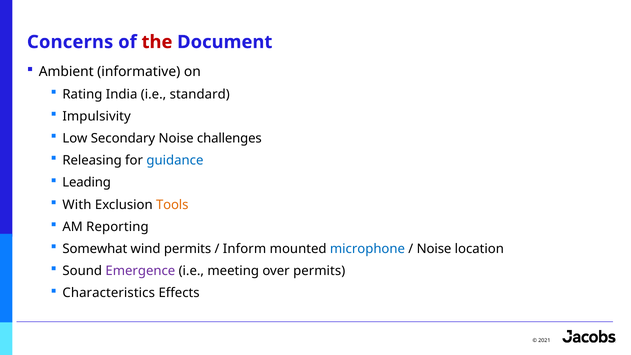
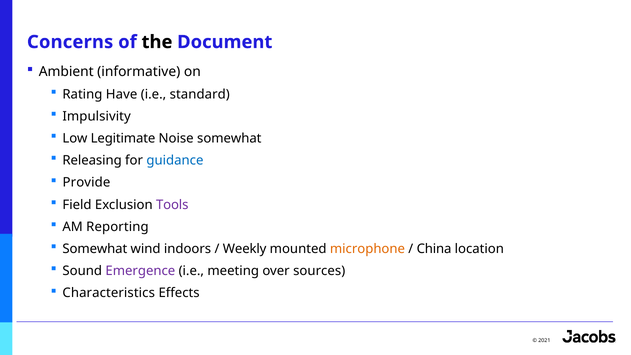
the colour: red -> black (157, 42)
India: India -> Have (122, 94)
Secondary: Secondary -> Legitimate (123, 138)
Noise challenges: challenges -> somewhat (229, 138)
Leading: Leading -> Provide (86, 183)
With: With -> Field (77, 205)
Tools colour: orange -> purple (172, 205)
wind permits: permits -> indoors (188, 249)
Inform: Inform -> Weekly (245, 249)
microphone colour: blue -> orange (367, 249)
Noise: Noise -> China (434, 249)
over permits: permits -> sources (319, 271)
